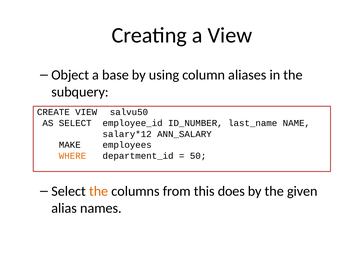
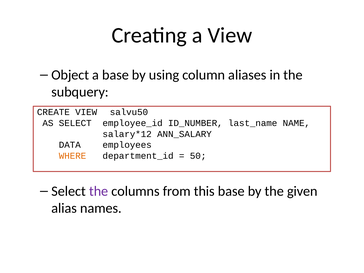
MAKE: MAKE -> DATA (70, 145)
the colour: orange -> purple (99, 191)
this does: does -> base (231, 191)
